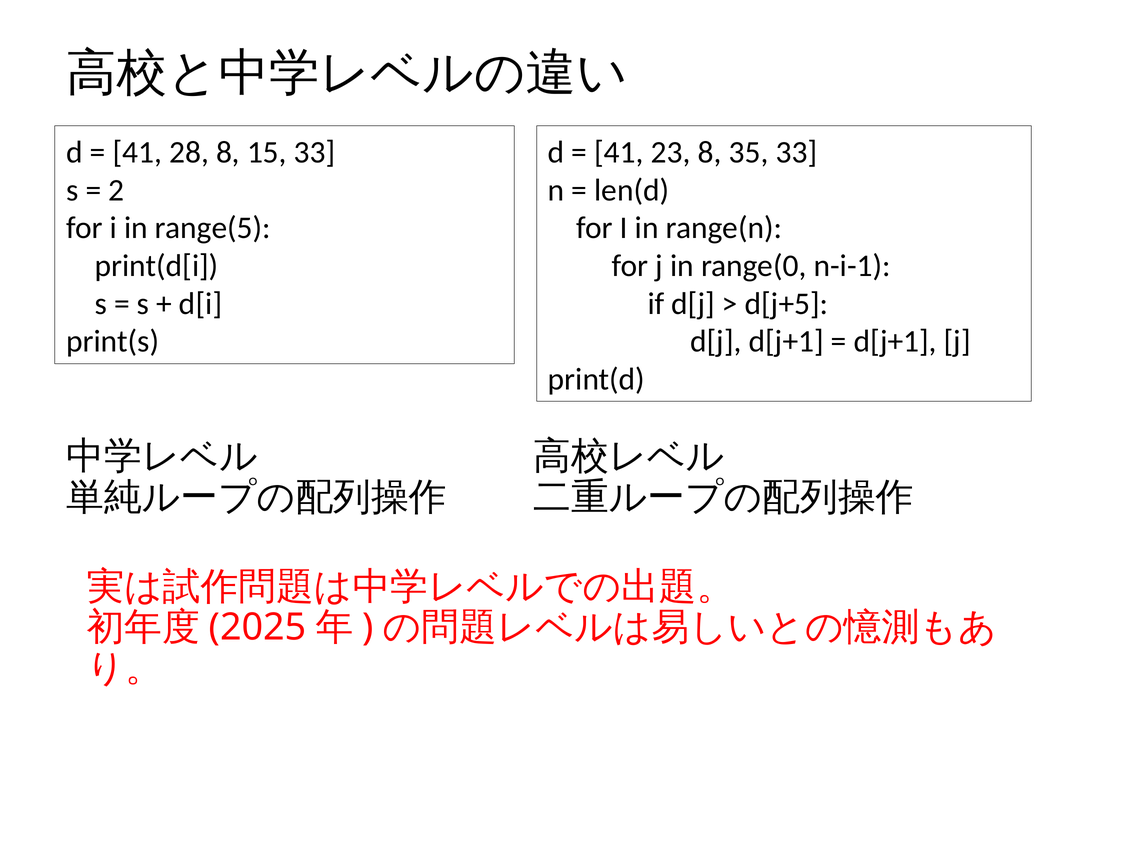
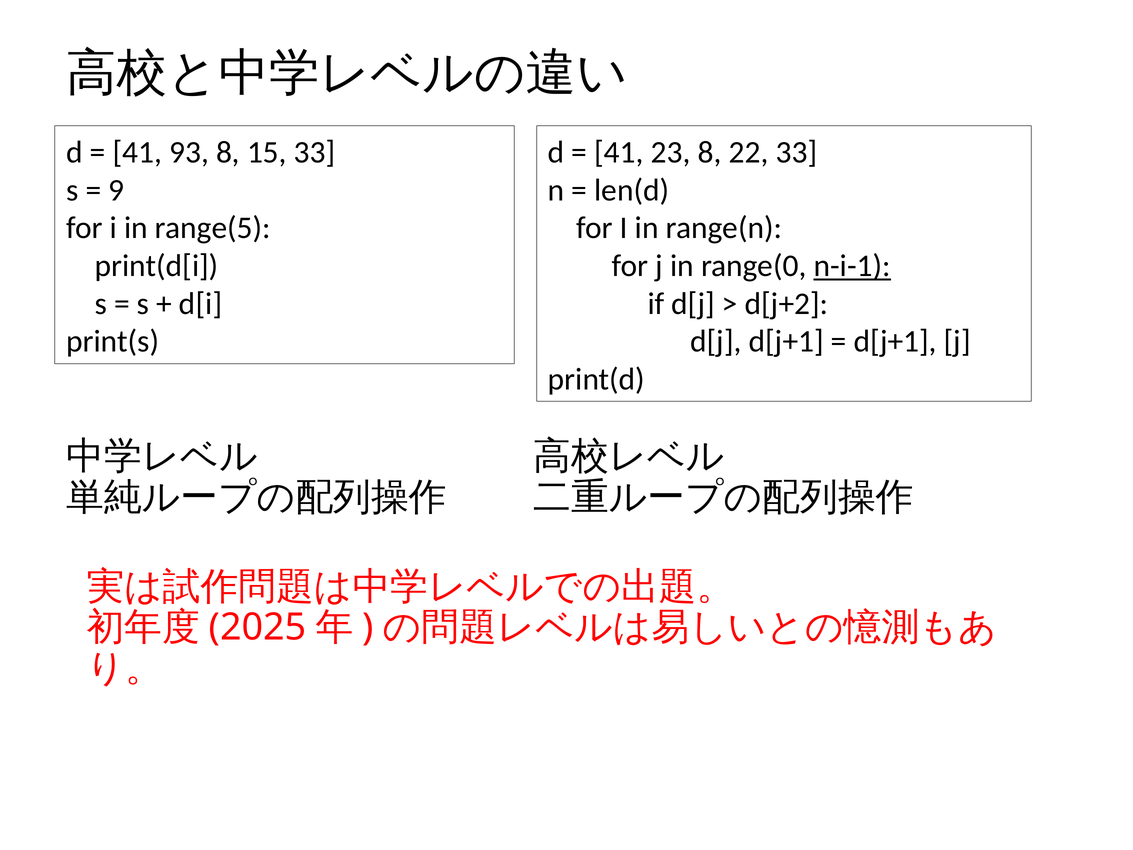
28: 28 -> 93 (189, 152)
35: 35 -> 22 (749, 152)
2: 2 -> 9 (116, 190)
n-i-1 underline: none -> present (852, 266)
d[j+5: d[j+5 -> d[j+2 (786, 304)
